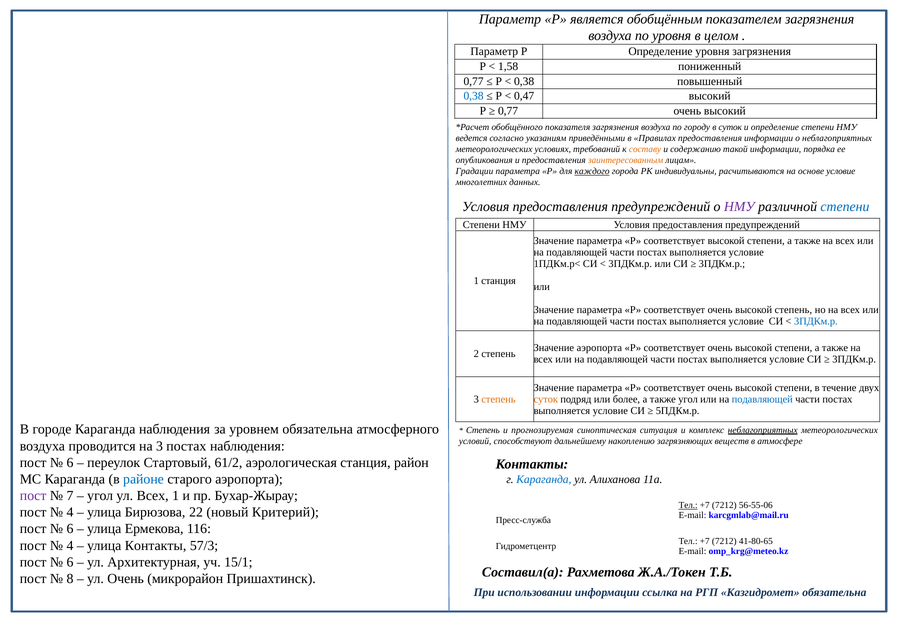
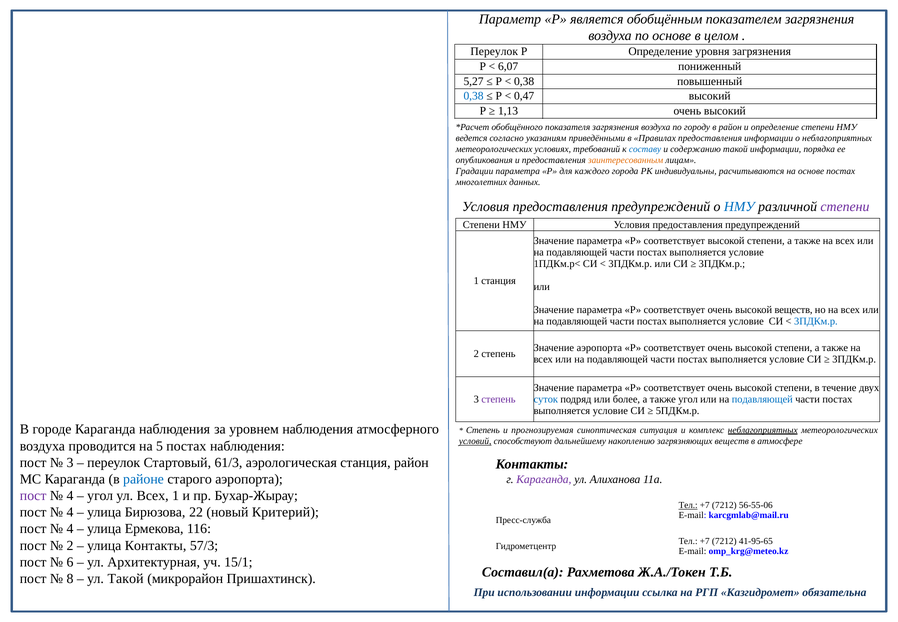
по уровня: уровня -> основе (672, 36)
Параметр: Параметр -> Переулок (494, 52)
1,58: 1,58 -> 6,07 (508, 66)
0,77: 0,77 -> 5,27 (474, 81)
0,77: 0,77 -> 1,13 (508, 111)
в суток: суток -> район (730, 127)
составу colour: orange -> blue (645, 149)
каждого underline: present -> none (592, 171)
основе условие: условие -> постах (841, 171)
НМУ colour: purple -> blue (739, 207)
степени colour: blue -> purple (845, 207)
высокой степень: степень -> веществ (794, 309)
степень colour: orange -> purple (498, 399)
суток colour: orange -> blue (546, 399)
уровнем обязательна: обязательна -> наблюдения (318, 429)
условий underline: none -> present (475, 441)
на 3: 3 -> 5 (159, 446)
6: 6 -> 3 (70, 462)
61/2: 61/2 -> 61/3 (228, 462)
Караганда colour: blue -> purple (544, 479)
7: 7 -> 4 (70, 495)
6: 6 -> 4 (70, 529)
41-80-65: 41-80-65 -> 41-95-65 (756, 541)
4: 4 -> 2 (70, 545)
ул Очень: Очень -> Такой (126, 578)
